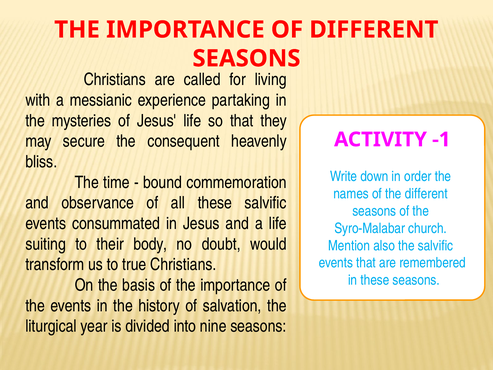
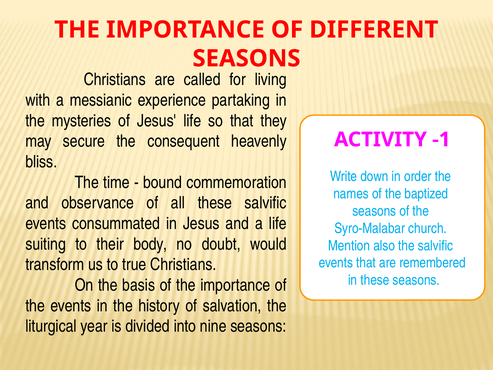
the different: different -> baptized (426, 194)
